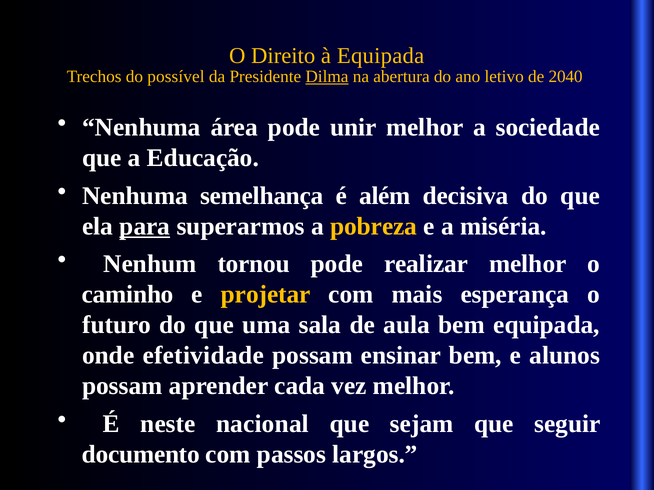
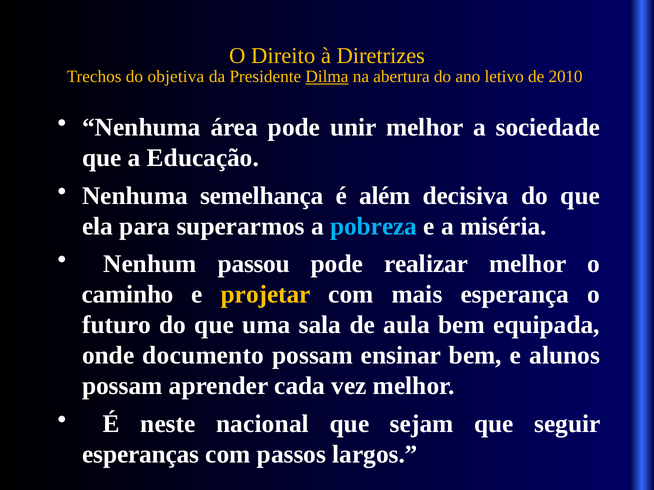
à Equipada: Equipada -> Diretrizes (381, 56)
possível: possível -> objetiva (176, 77)
2040: 2040 -> 2010 (566, 77)
para underline: present -> none (145, 226)
pobreza colour: yellow -> light blue (374, 226)
tornou: tornou -> passou (254, 264)
efetividade: efetividade -> documento (203, 356)
documento: documento -> esperanças (141, 455)
